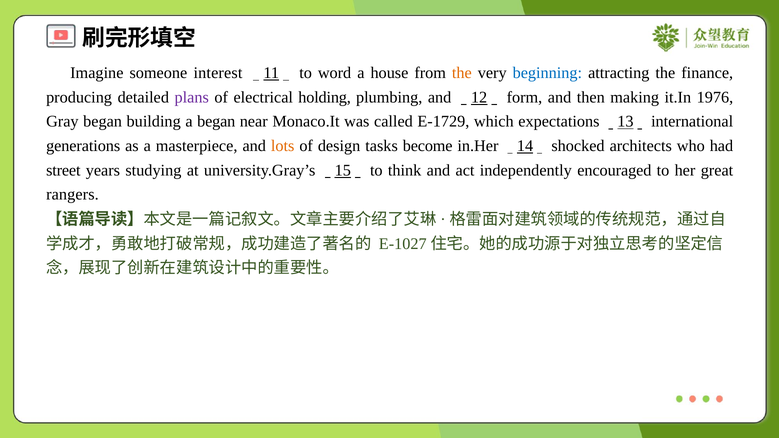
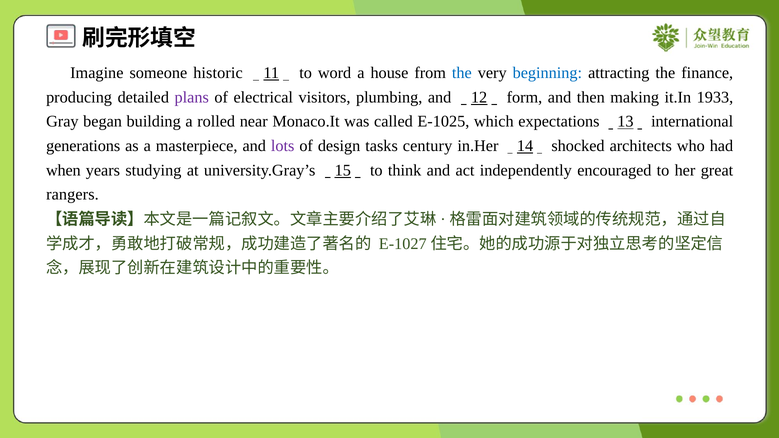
interest: interest -> historic (218, 73)
the colour: orange -> blue (462, 73)
holding: holding -> visitors (325, 97)
1976: 1976 -> 1933 (715, 97)
a began: began -> rolled (216, 122)
E-1729: E-1729 -> E-1025 (443, 122)
lots colour: orange -> purple (283, 146)
become: become -> century (428, 146)
street: street -> when (63, 170)
